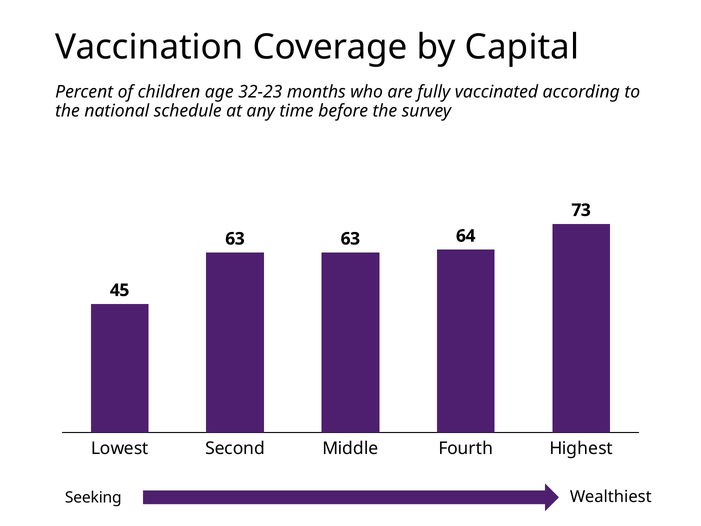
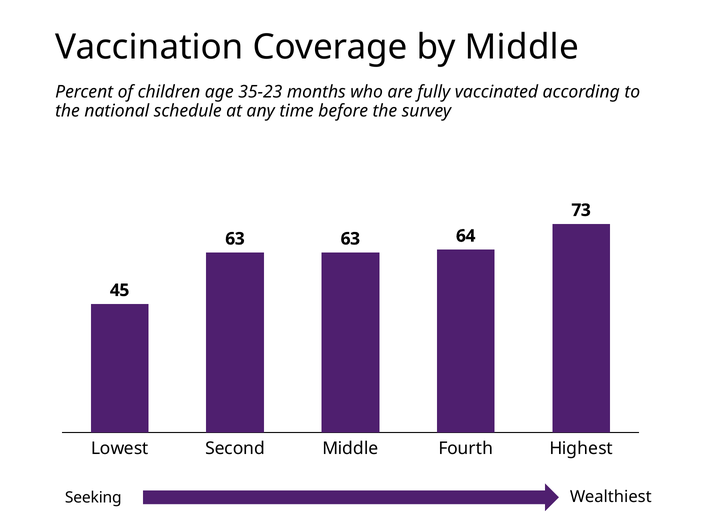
by Capital: Capital -> Middle (522, 47)
32-23: 32-23 -> 35-23 (260, 92)
